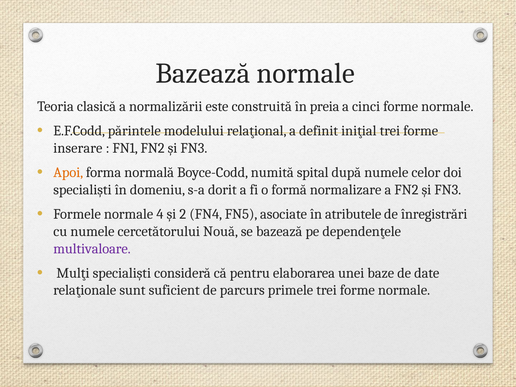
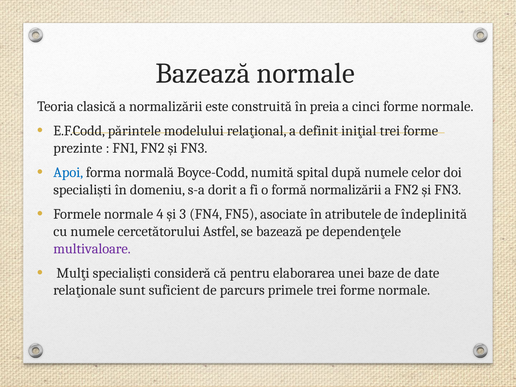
inserare: inserare -> prezinte (78, 148)
Apoi colour: orange -> blue (68, 173)
formă normalizare: normalizare -> normalizării (346, 190)
2: 2 -> 3 (183, 214)
înregistrări: înregistrări -> îndeplinită (434, 214)
Nouă: Nouă -> Astfel (221, 231)
